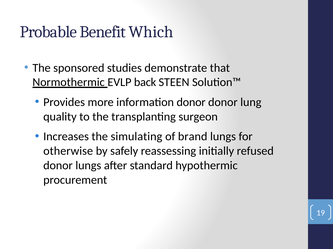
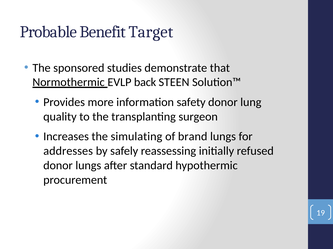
Which: Which -> Target (151, 32)
information donor: donor -> safety (191, 102)
otherwise: otherwise -> addresses (68, 151)
